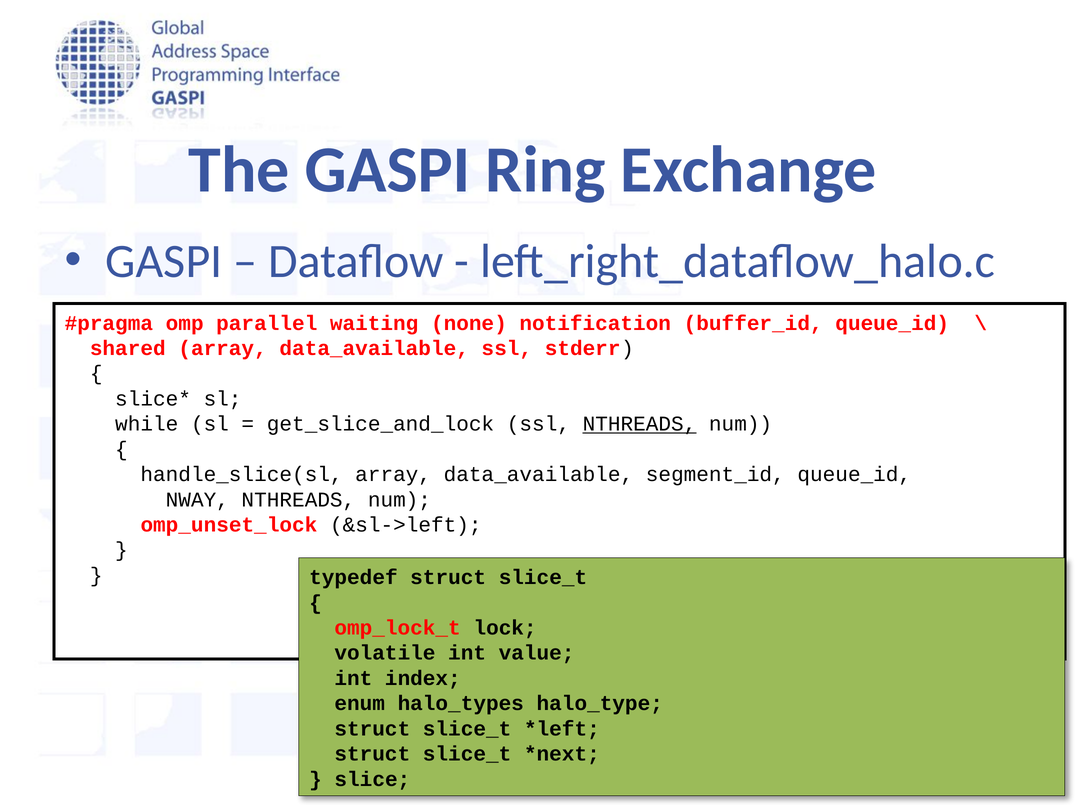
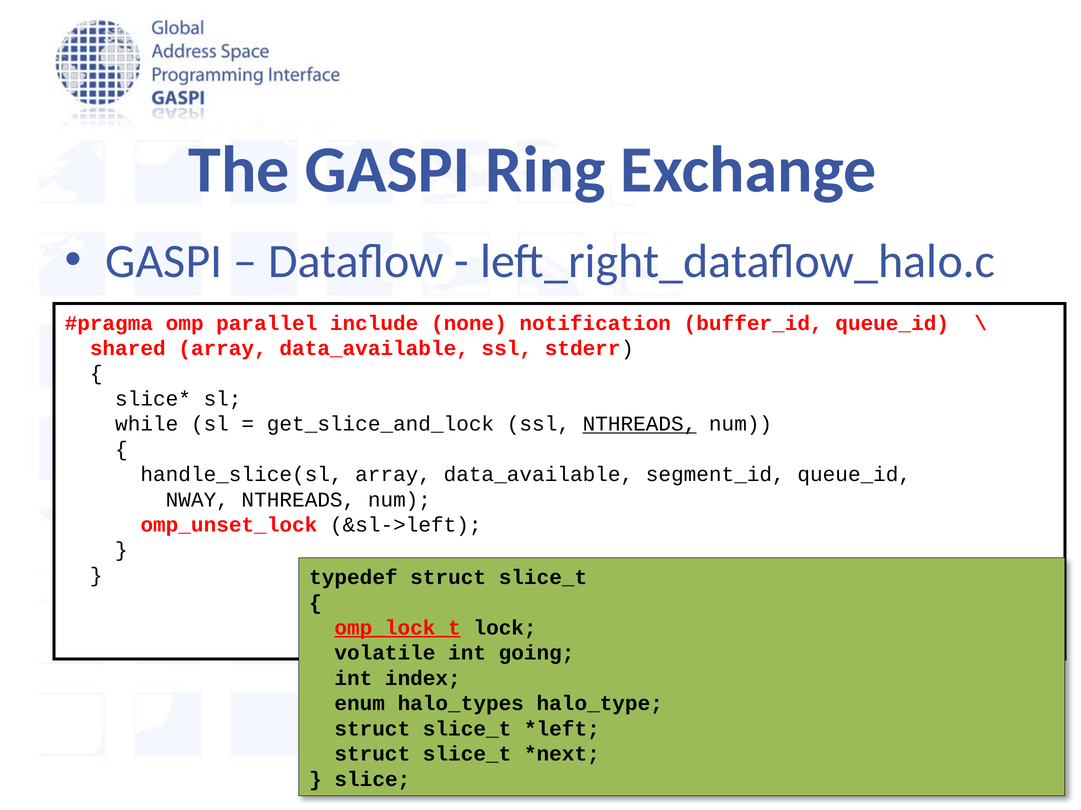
waiting: waiting -> include (374, 323)
omp_lock_t underline: none -> present (398, 628)
value: value -> going (537, 654)
